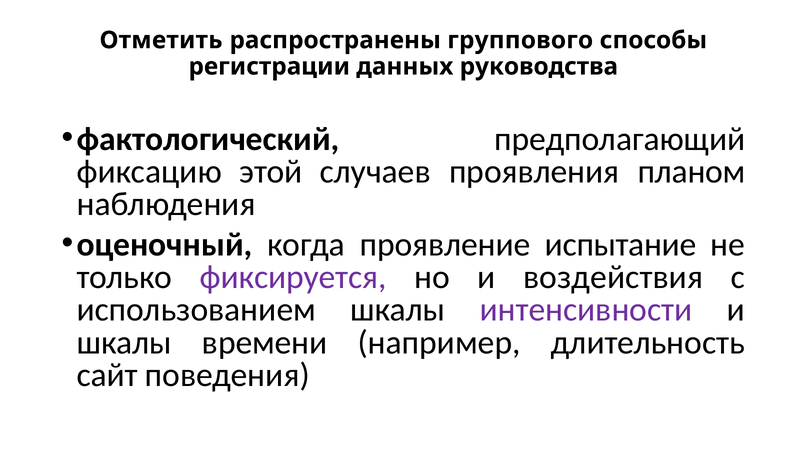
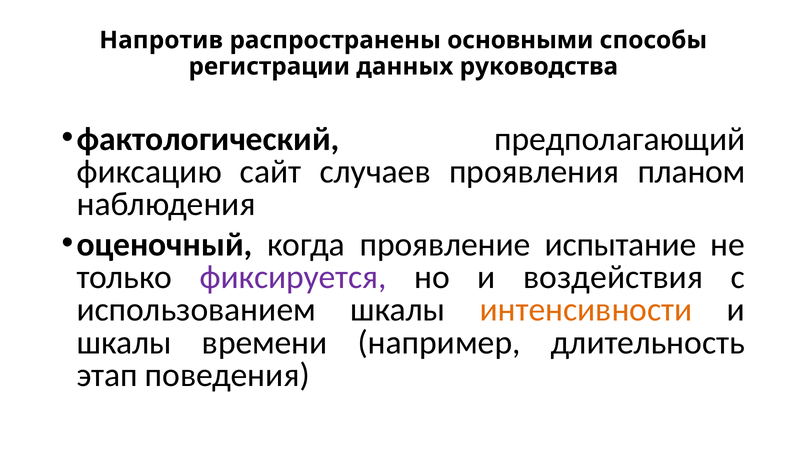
Отметить: Отметить -> Напротив (161, 40)
группового: группового -> основными (520, 40)
этой: этой -> сайт (271, 172)
интенсивности colour: purple -> orange (586, 310)
сайт: сайт -> этап (107, 375)
